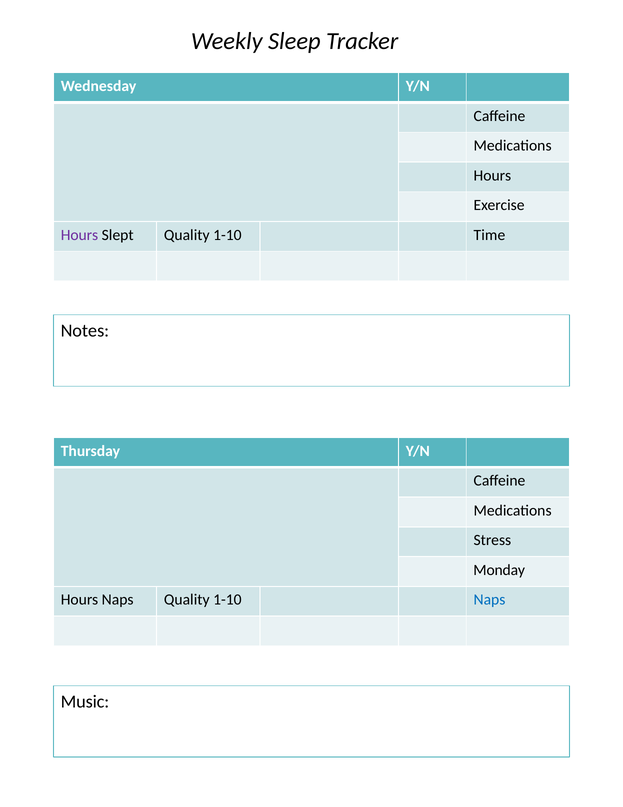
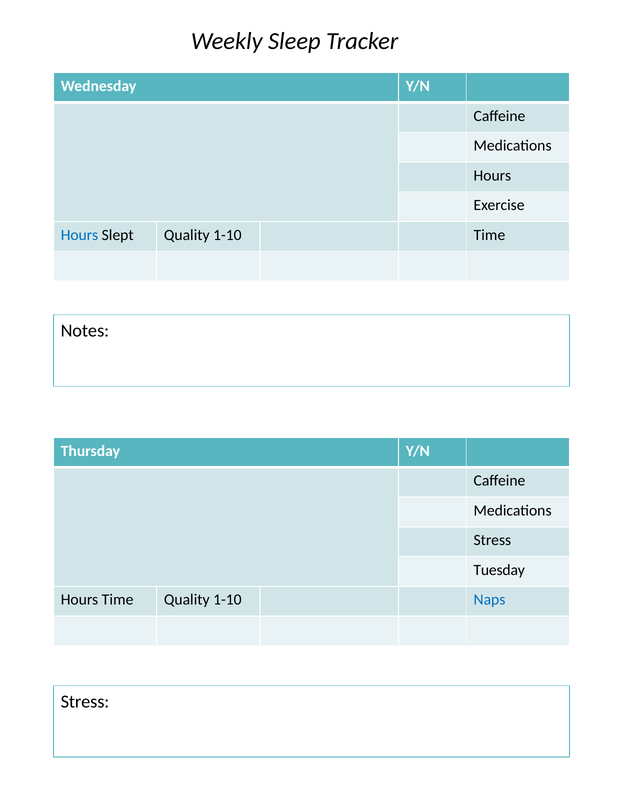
Hours colour: purple -> blue (79, 235)
Monday: Monday -> Tuesday (499, 569)
Hours Naps: Naps -> Time (118, 599)
Music: Music -> Stress (85, 701)
